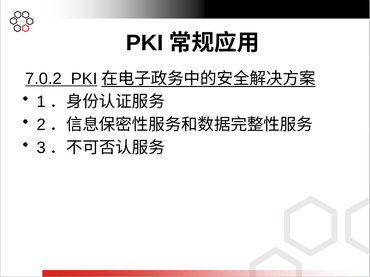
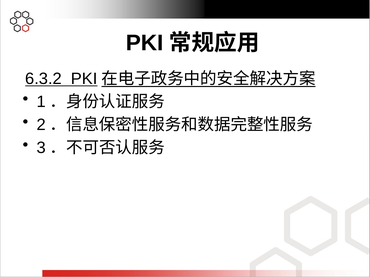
7.0.2: 7.0.2 -> 6.3.2 (44, 79)
